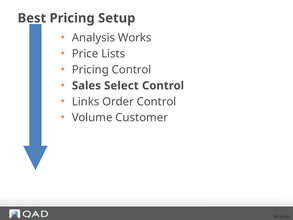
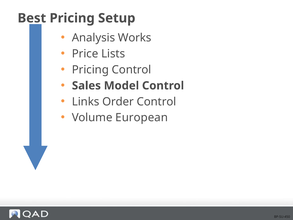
Select: Select -> Model (121, 86)
Customer: Customer -> European (142, 117)
